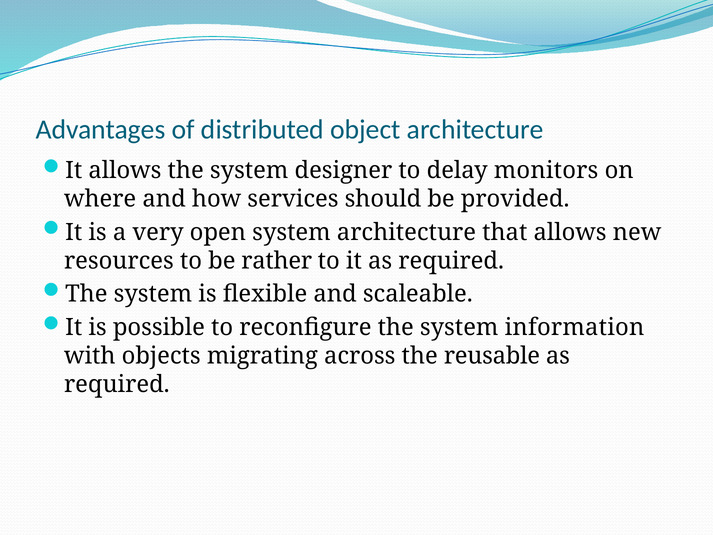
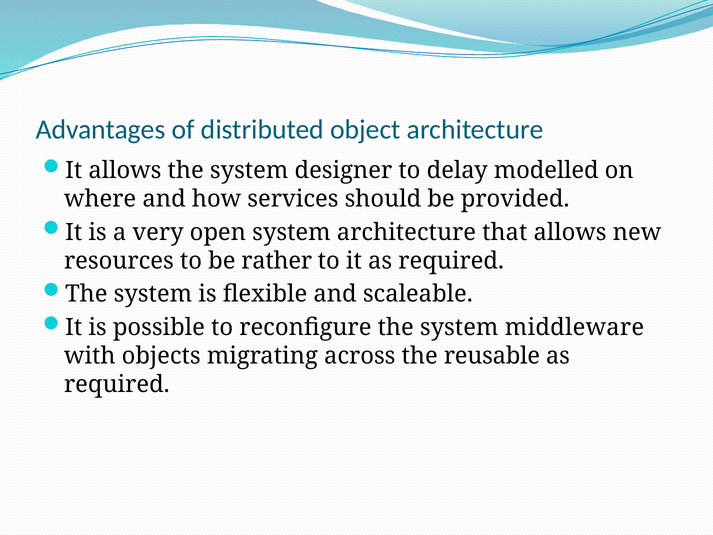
monitors: monitors -> modelled (546, 170)
information: information -> middleware (574, 327)
